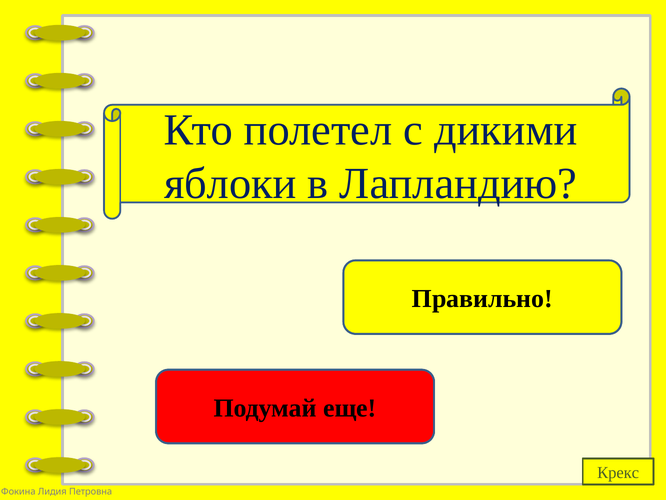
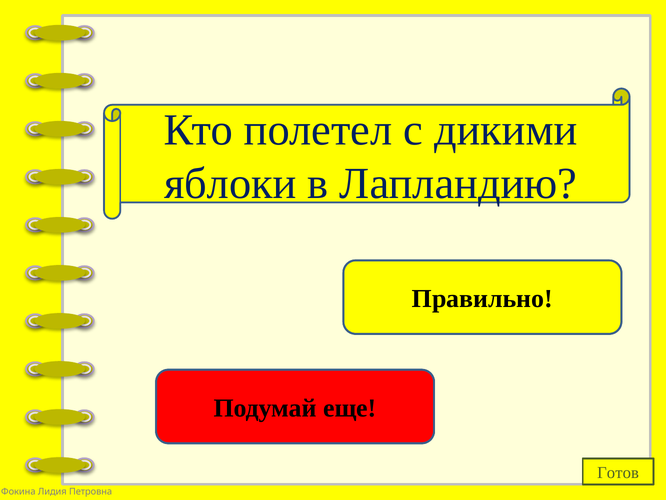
Крекс: Крекс -> Готов (618, 472)
